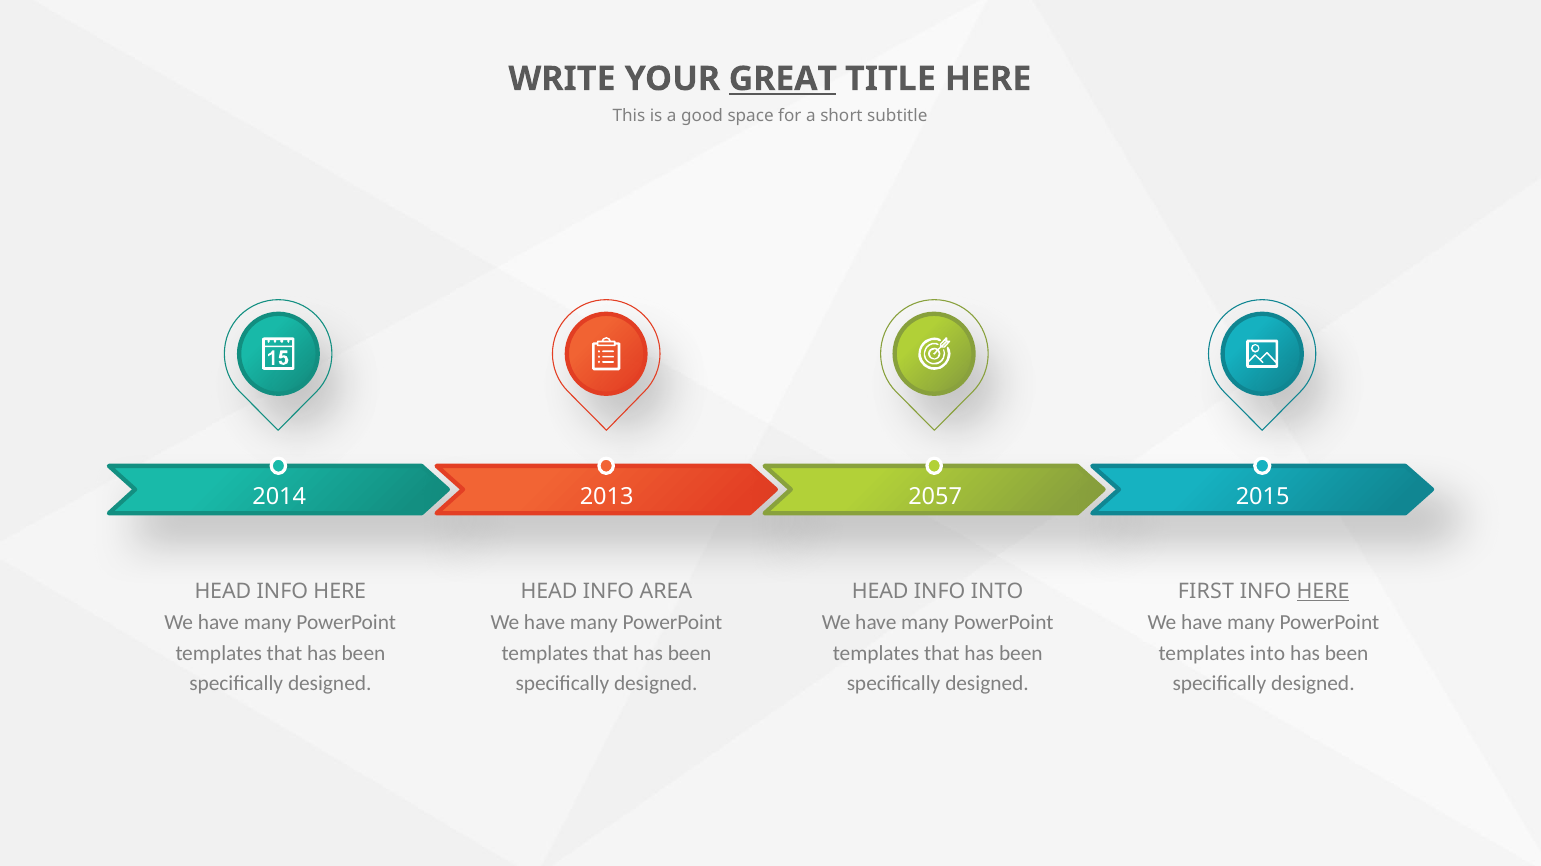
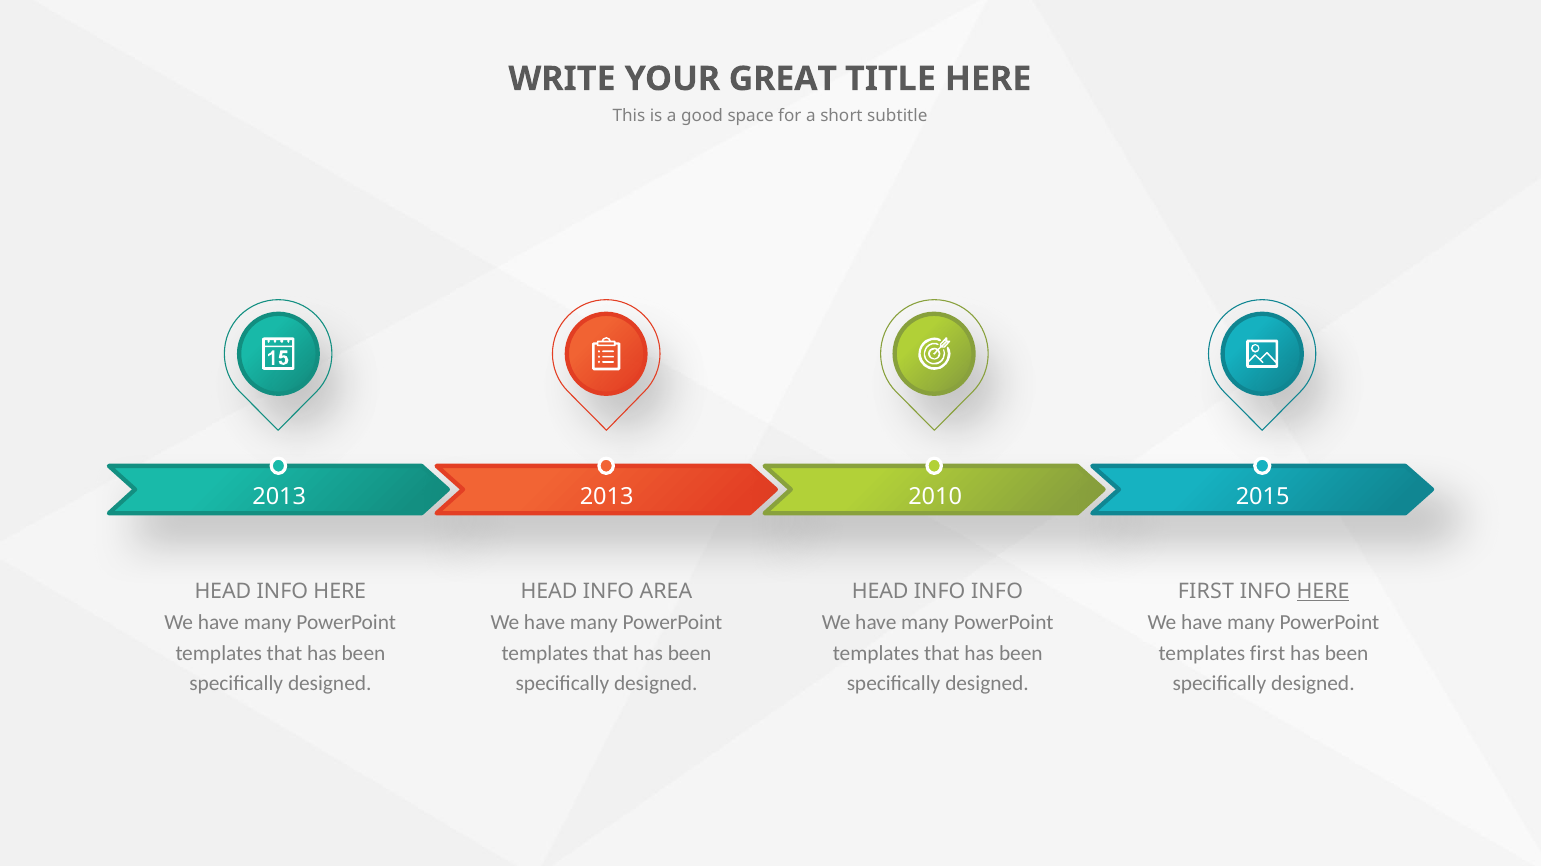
GREAT underline: present -> none (783, 79)
2014: 2014 -> 2013 (279, 497)
2057: 2057 -> 2010 (935, 497)
INFO INTO: INTO -> INFO (997, 592)
templates into: into -> first (1268, 653)
